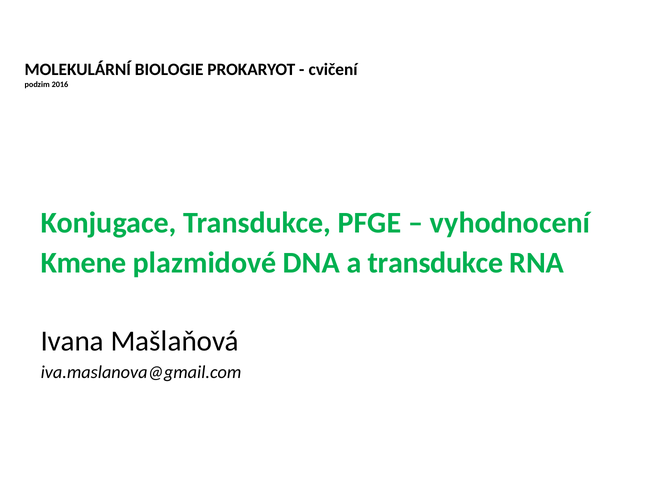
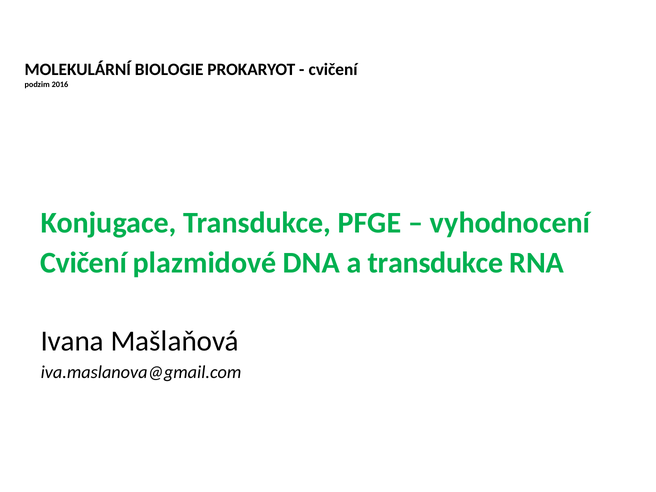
Kmene: Kmene -> Cvičení (84, 263)
